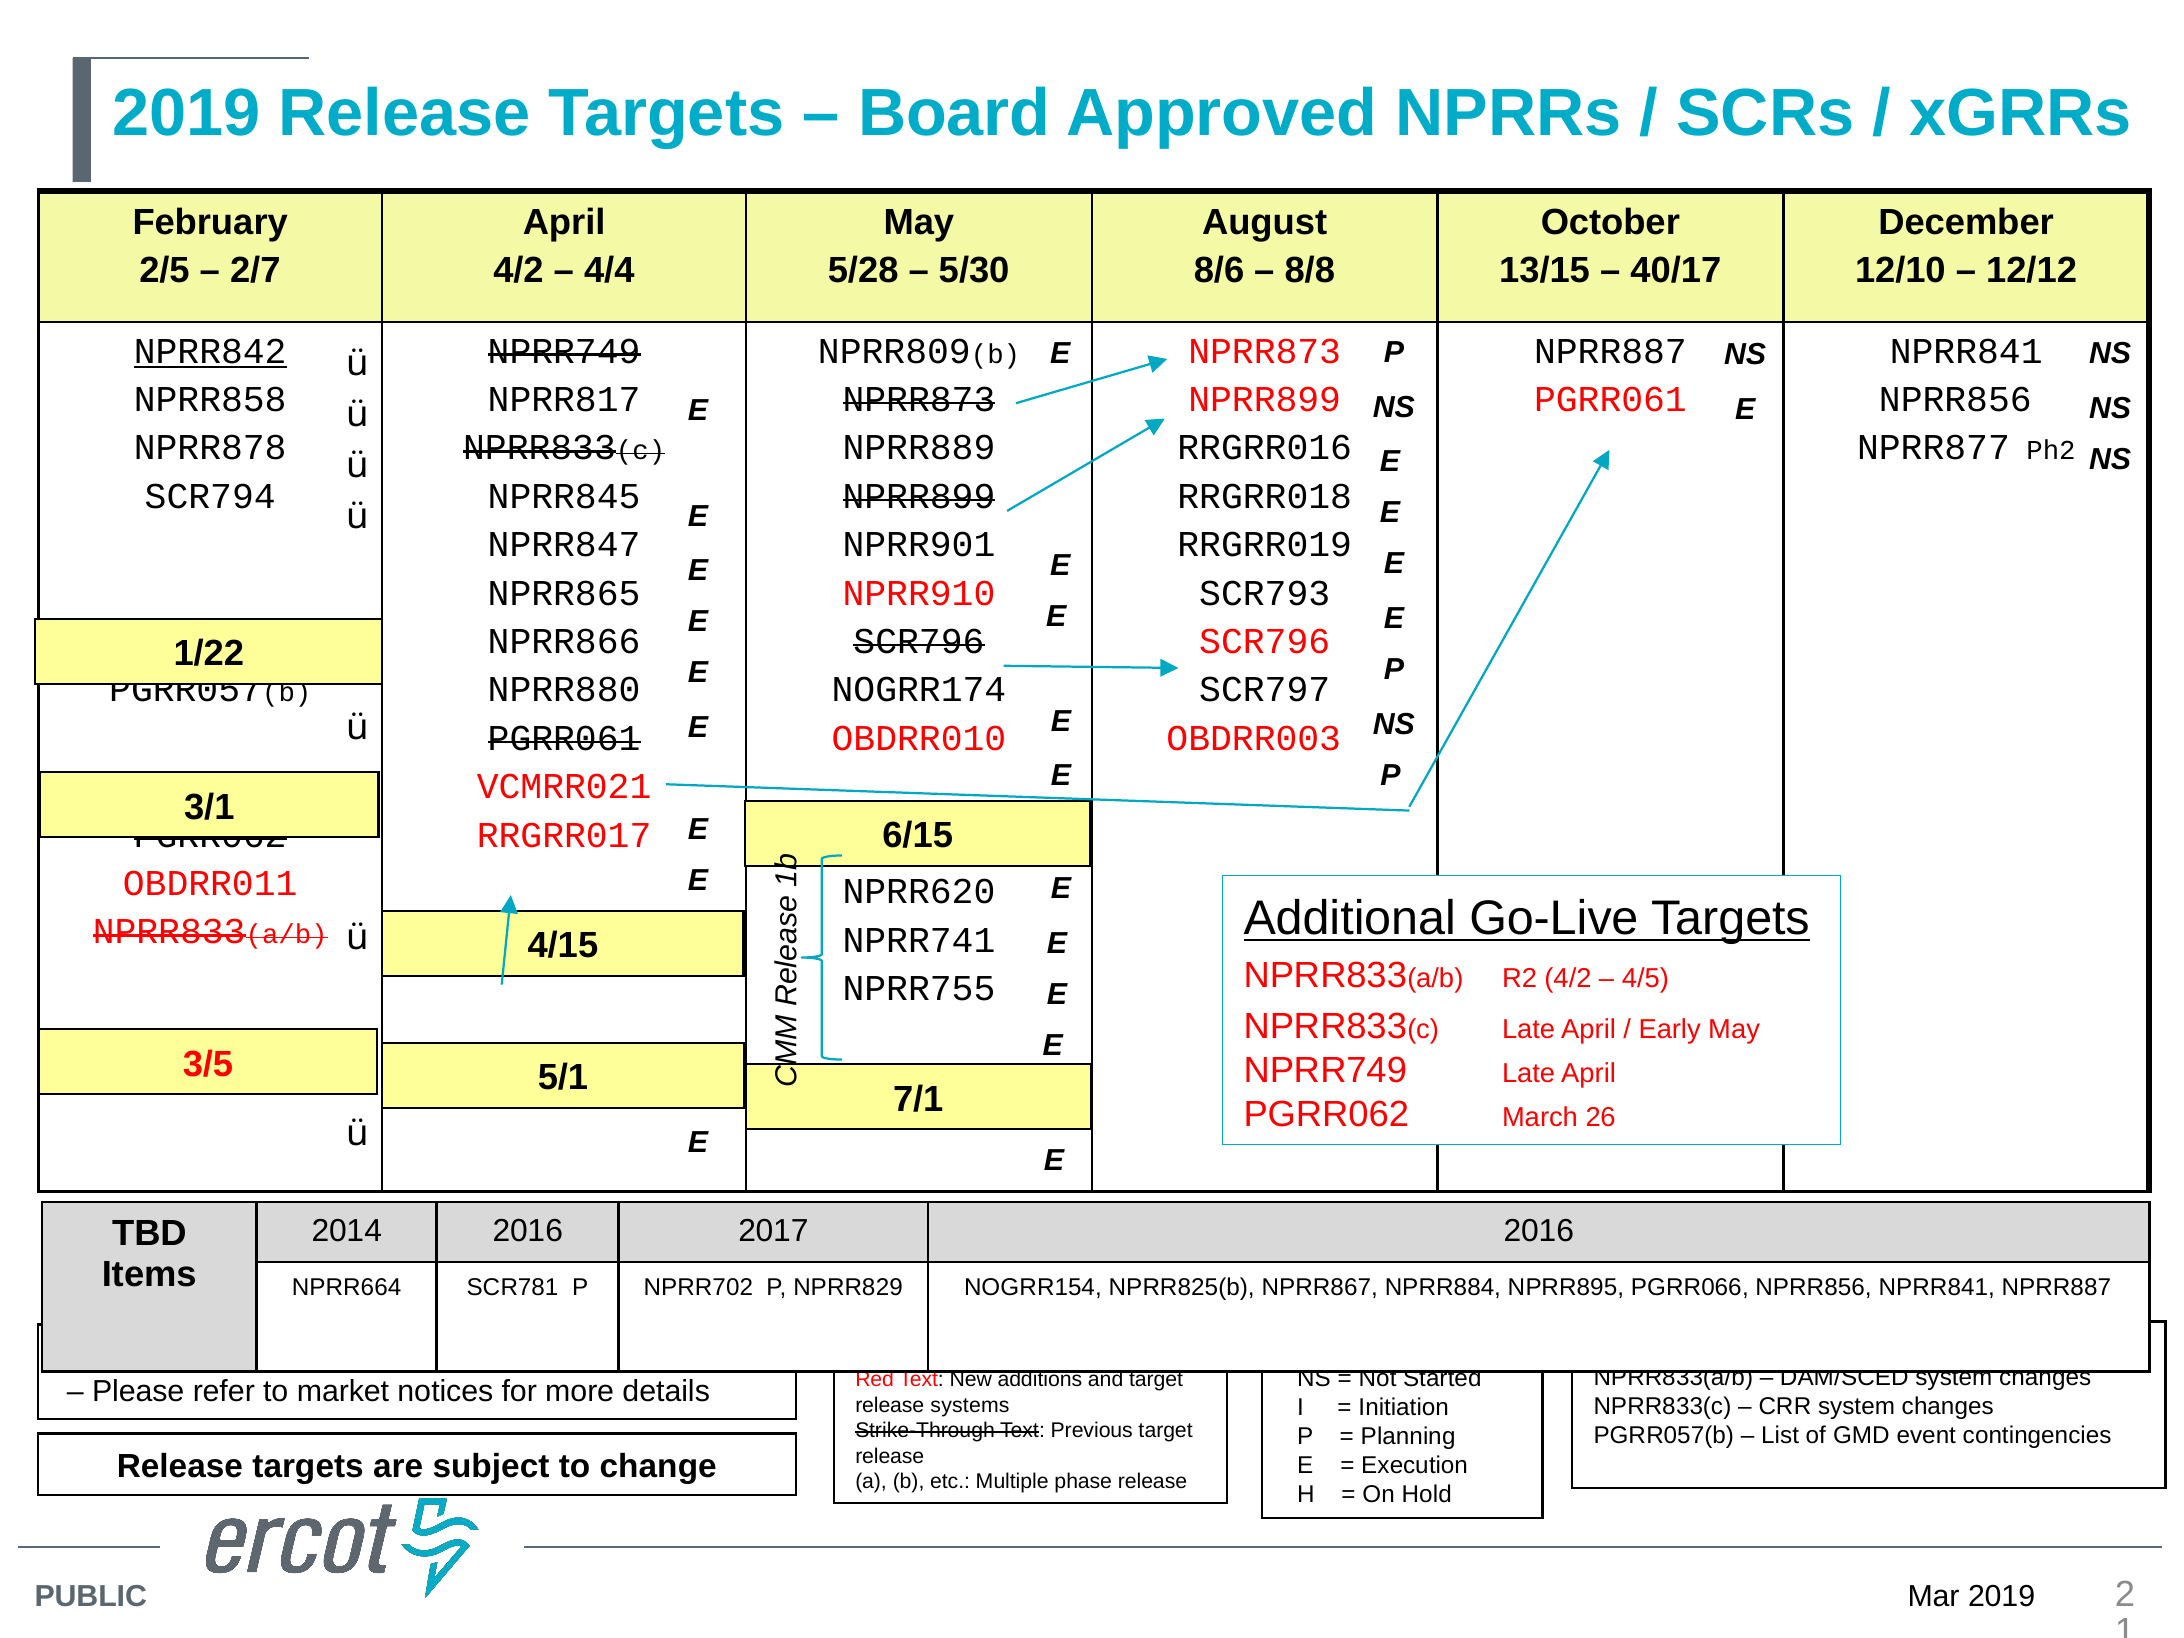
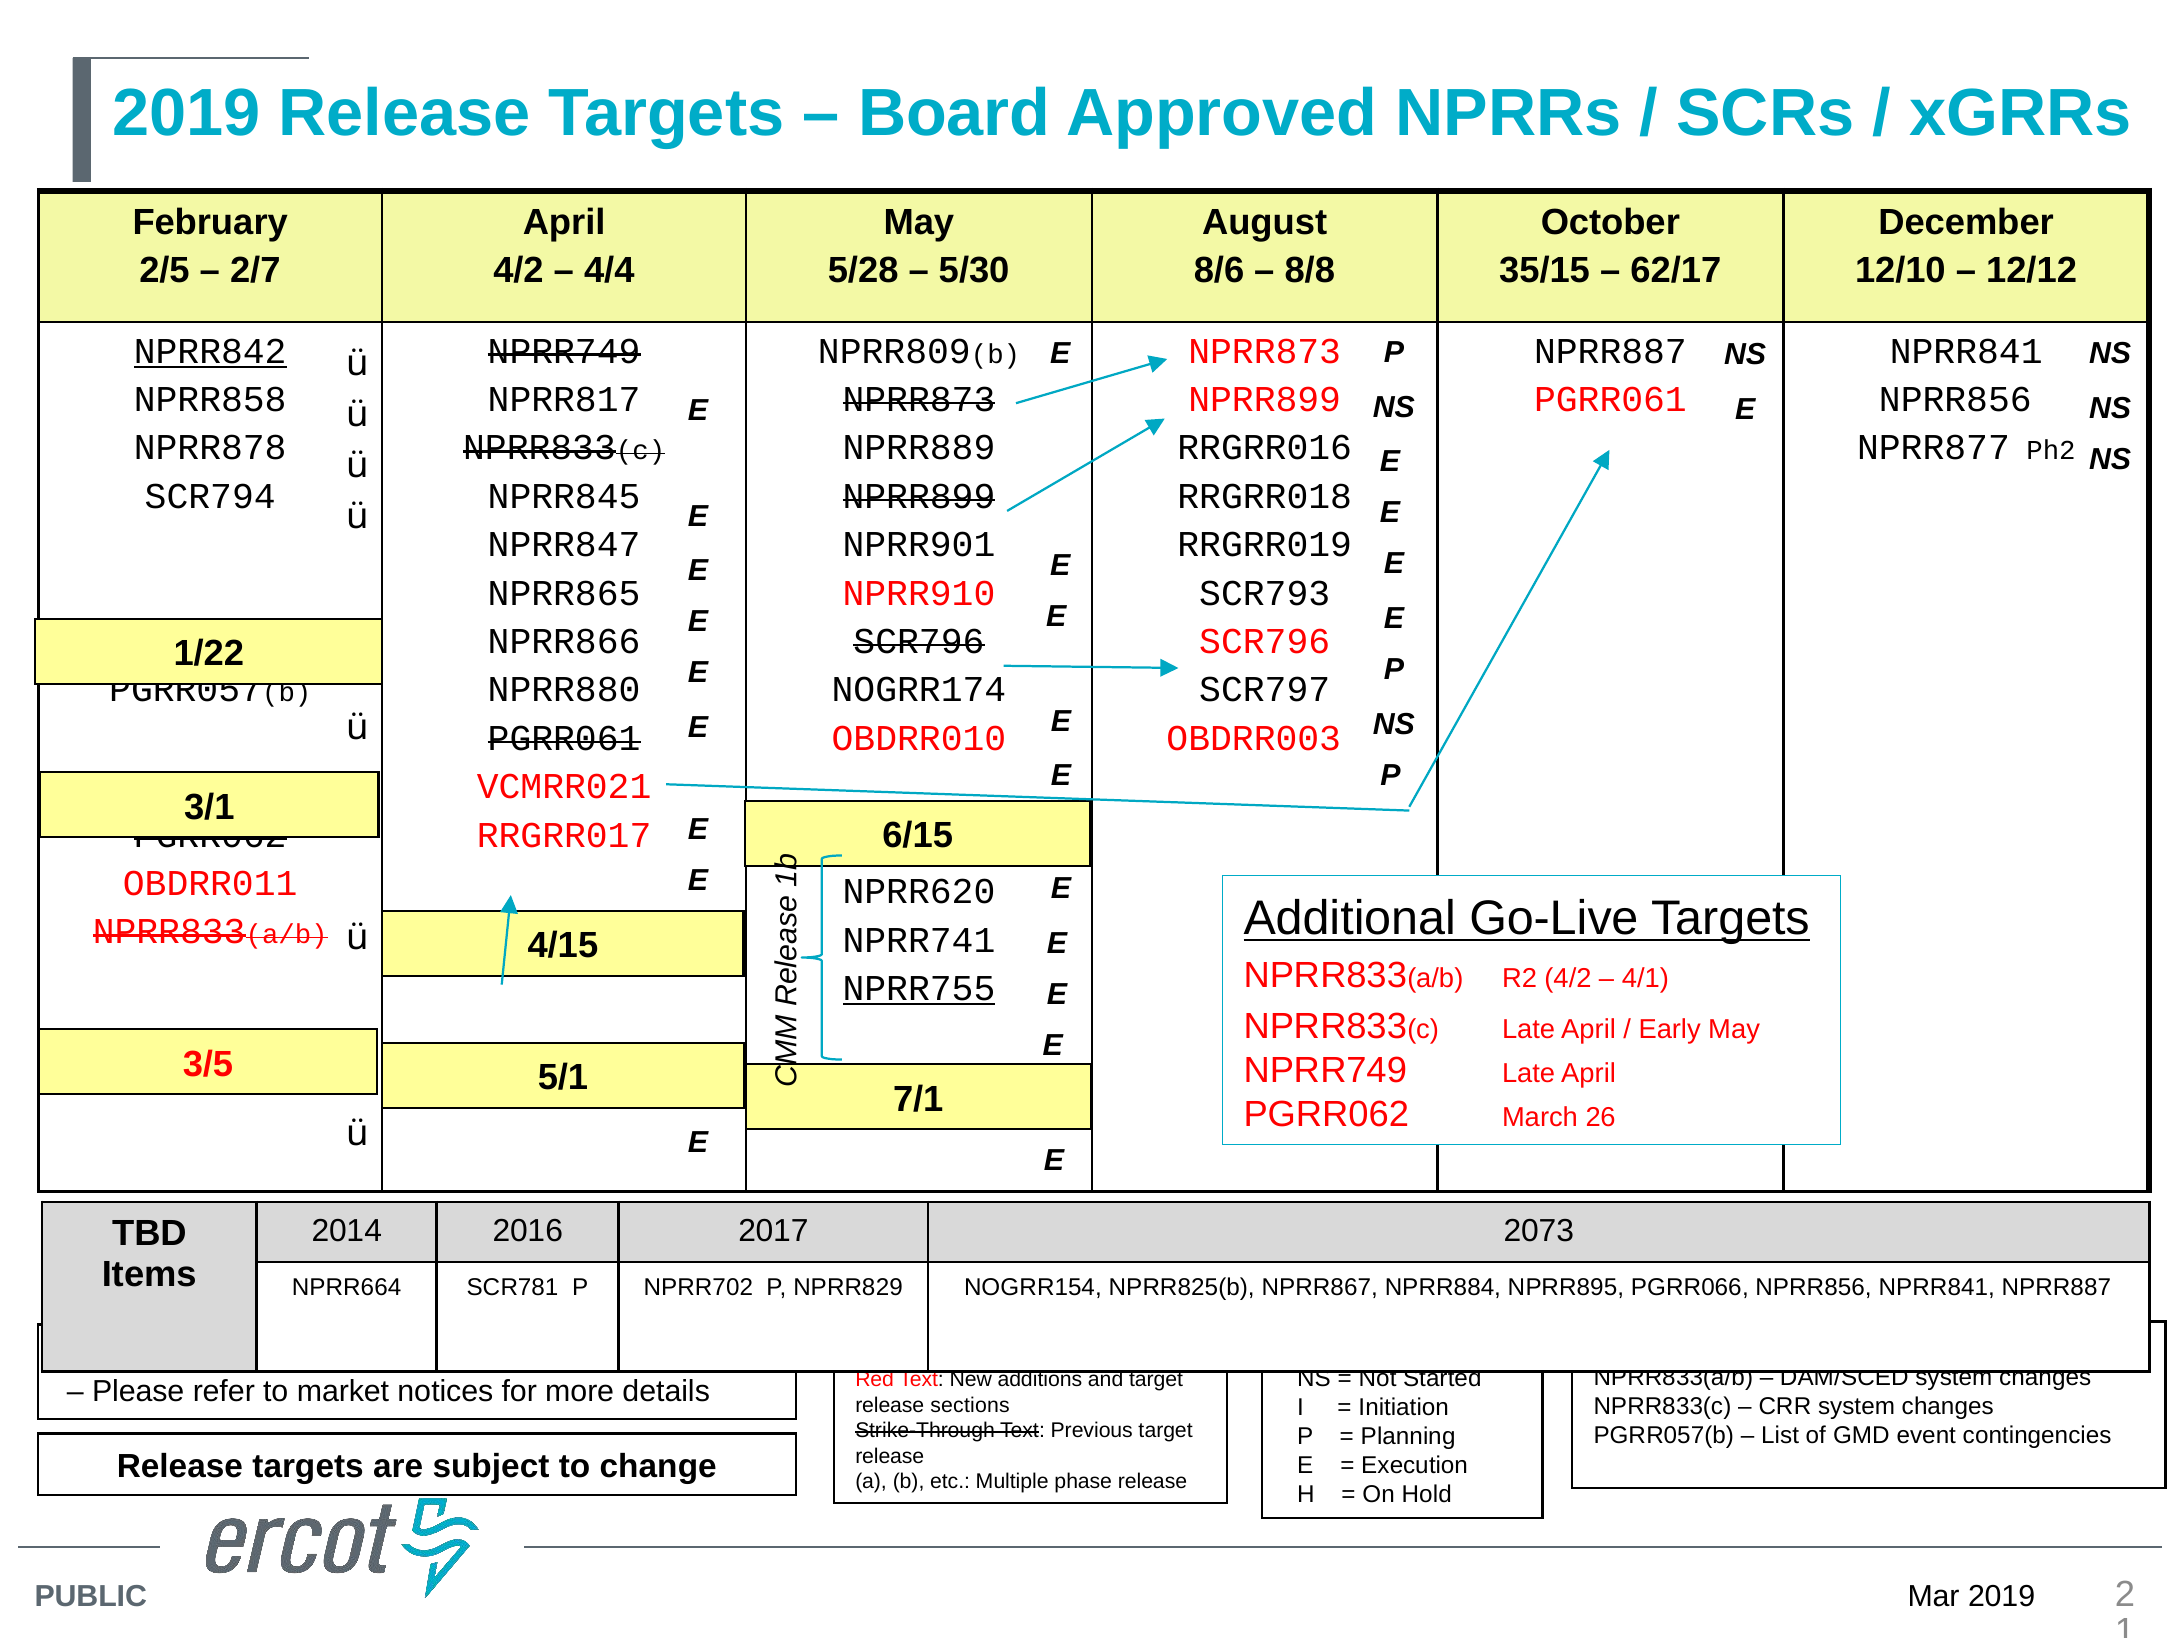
13/15: 13/15 -> 35/15 (1545, 271)
40/17: 40/17 -> 62/17 (1676, 271)
4/5: 4/5 -> 4/1 (1645, 979)
NPRR755 underline: none -> present (919, 988)
2017 2016: 2016 -> 2073 (1539, 1231)
systems: systems -> sections (970, 1405)
